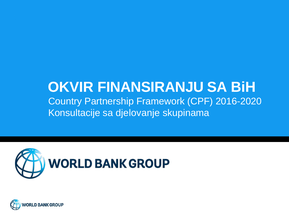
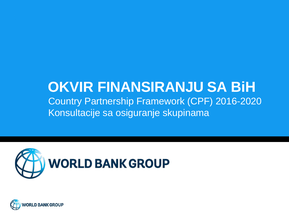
djelovanje: djelovanje -> osiguranje (138, 113)
